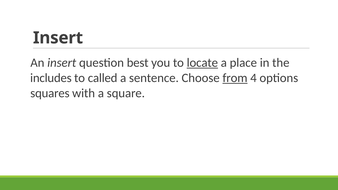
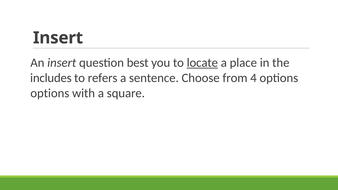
called: called -> refers (103, 78)
from underline: present -> none (235, 78)
squares: squares -> options (50, 93)
